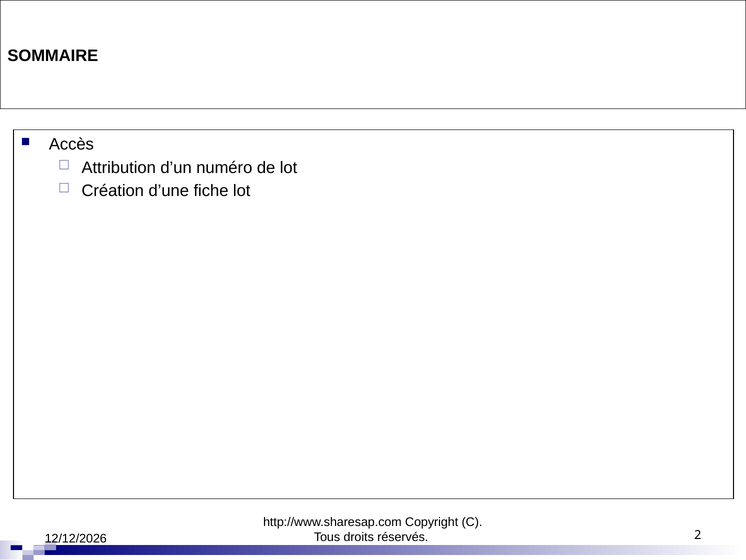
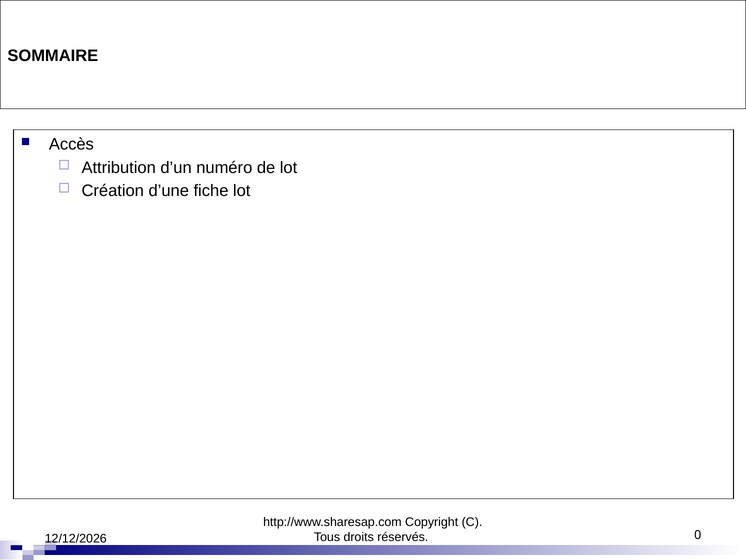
2: 2 -> 0 (698, 535)
